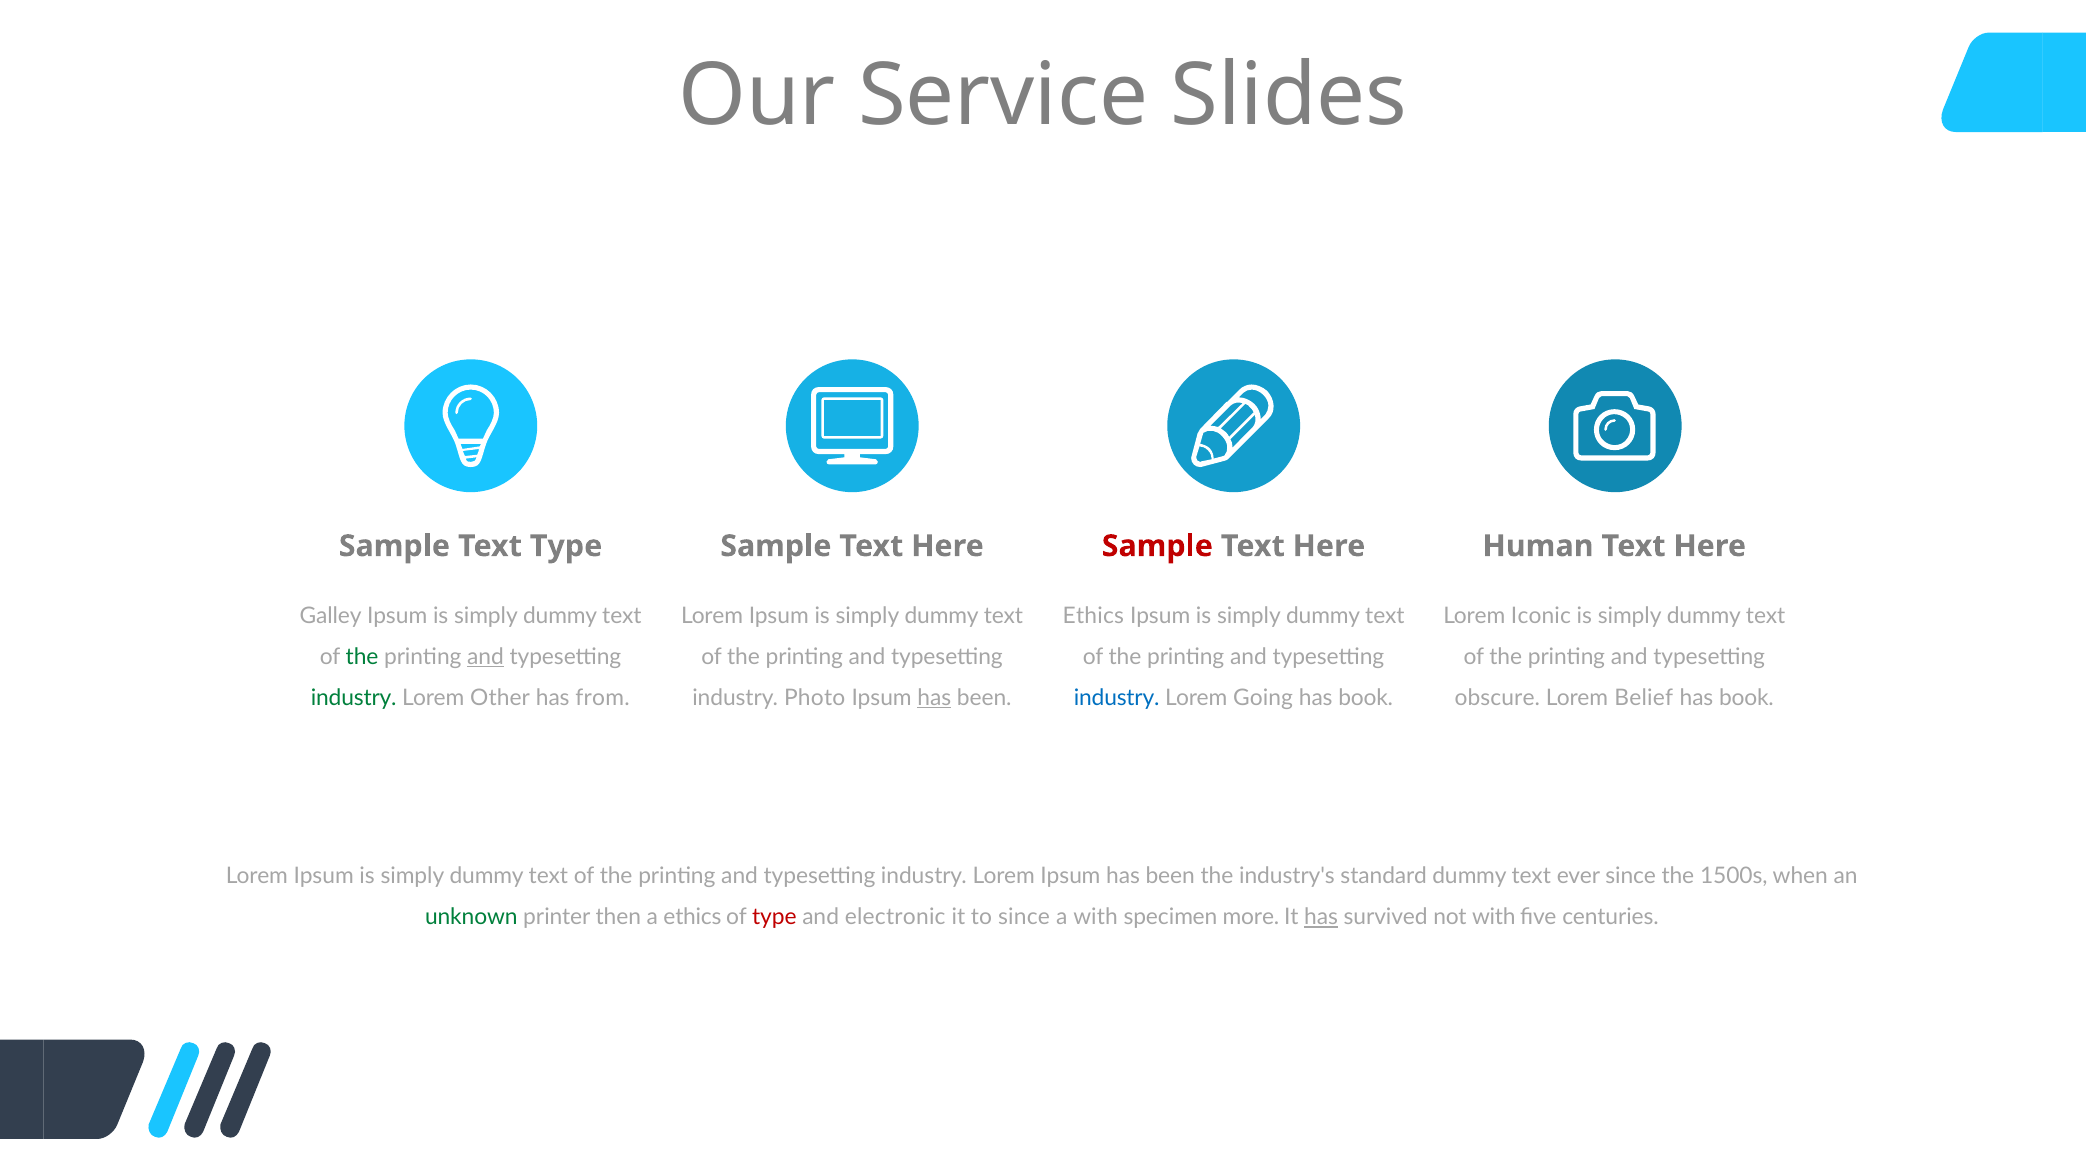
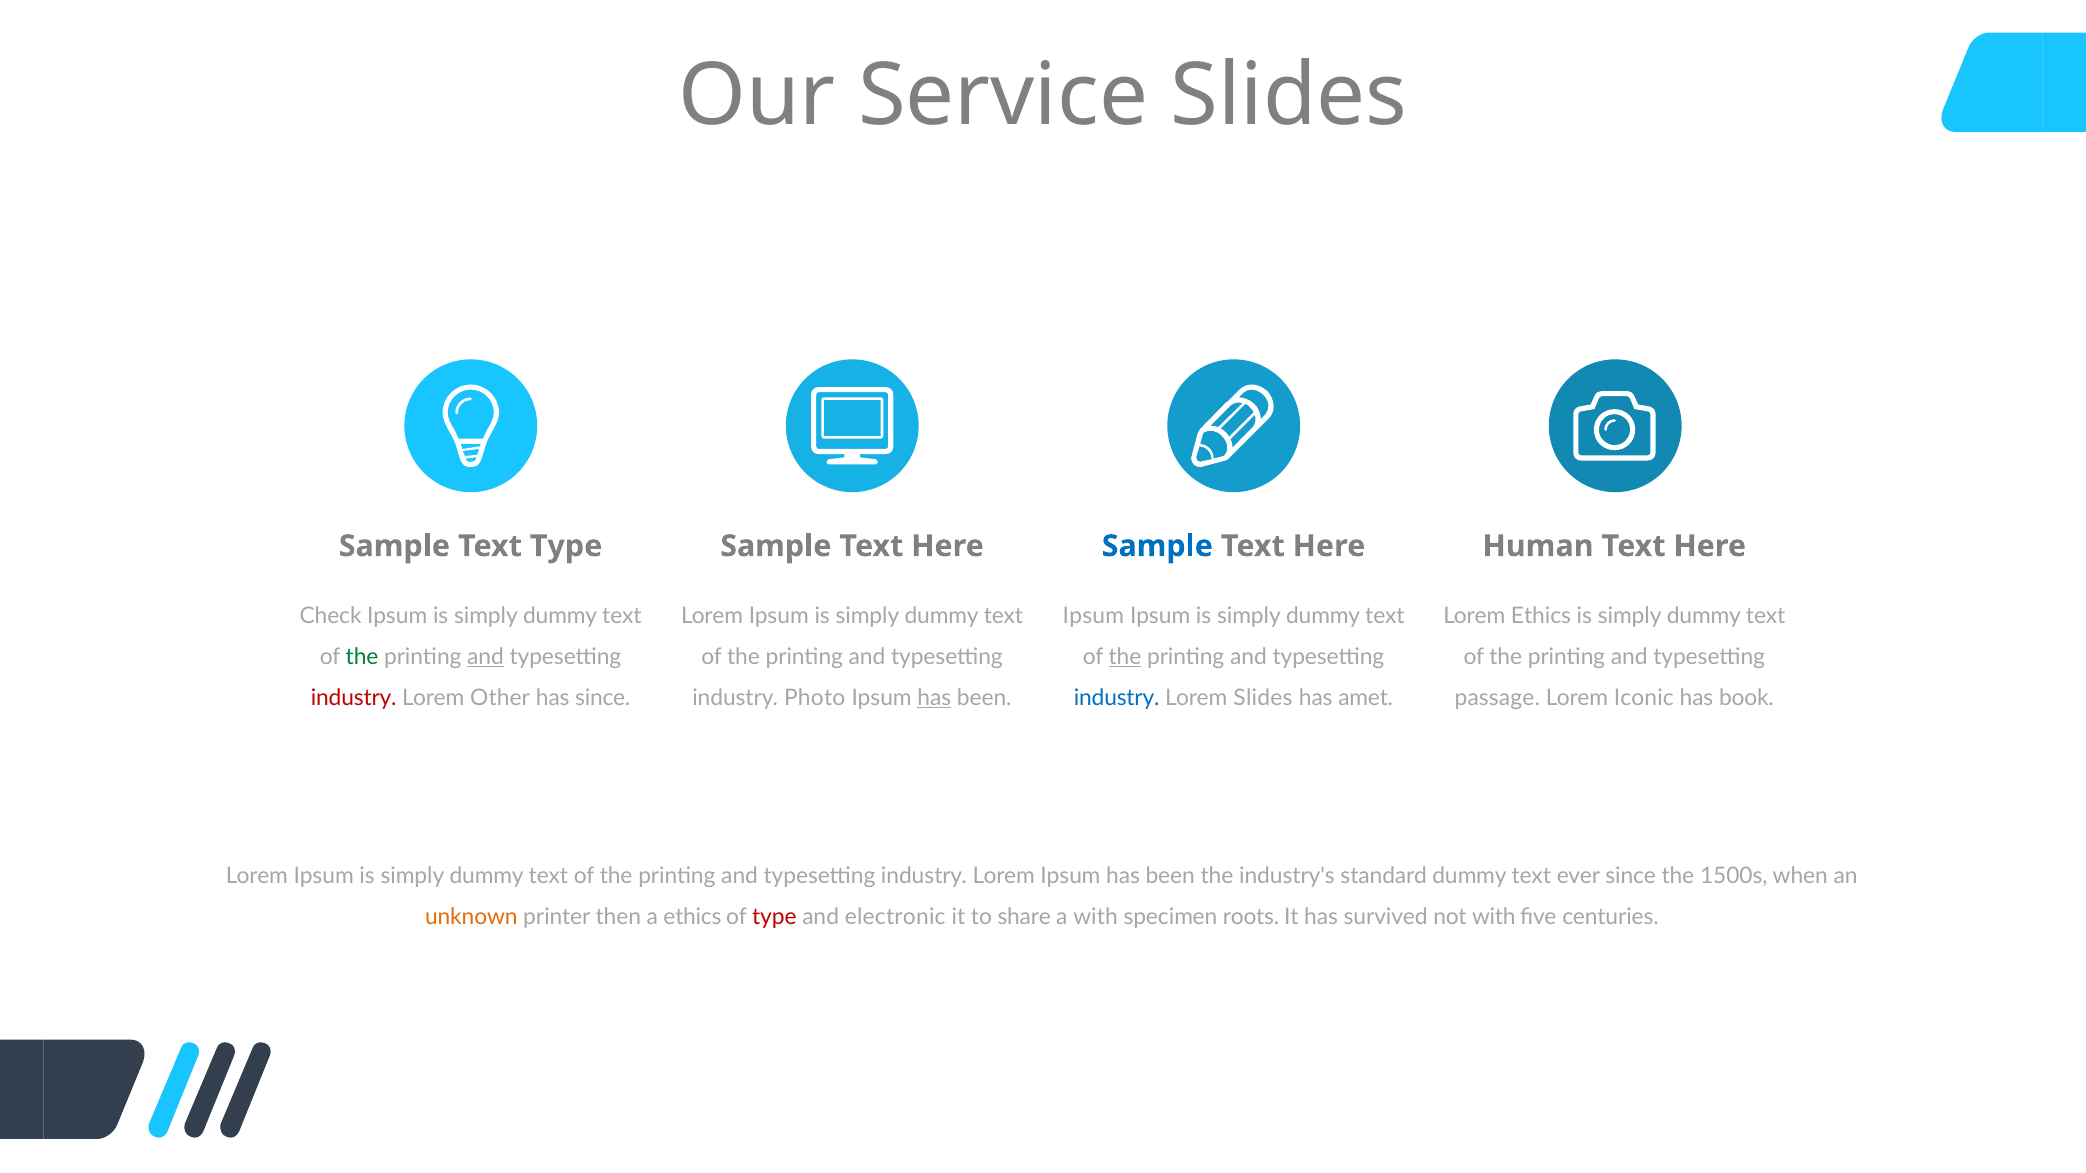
Sample colour: red -> blue (1157, 546)
Galley: Galley -> Check (331, 616)
Ethics: Ethics -> Ipsum (1093, 616)
Lorem Iconic: Iconic -> Ethics (1541, 616)
the underline: none -> present (1125, 657)
industry colour: green -> red (354, 698)
has from: from -> since (603, 698)
Lorem Going: Going -> Slides (1263, 698)
book: book -> amet (1366, 698)
obscure: obscure -> passage (1497, 698)
Belief: Belief -> Iconic (1644, 698)
unknown colour: green -> orange (471, 917)
to since: since -> share (1024, 917)
more: more -> roots (1251, 917)
has underline: present -> none (1321, 917)
